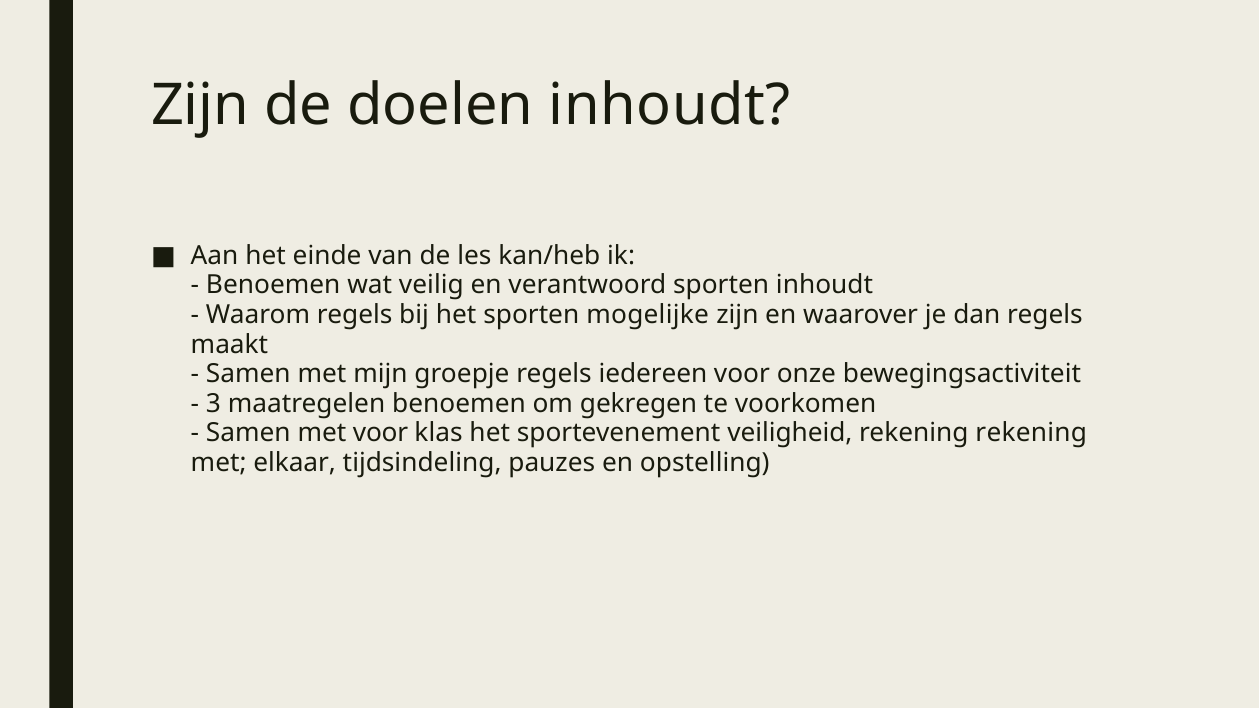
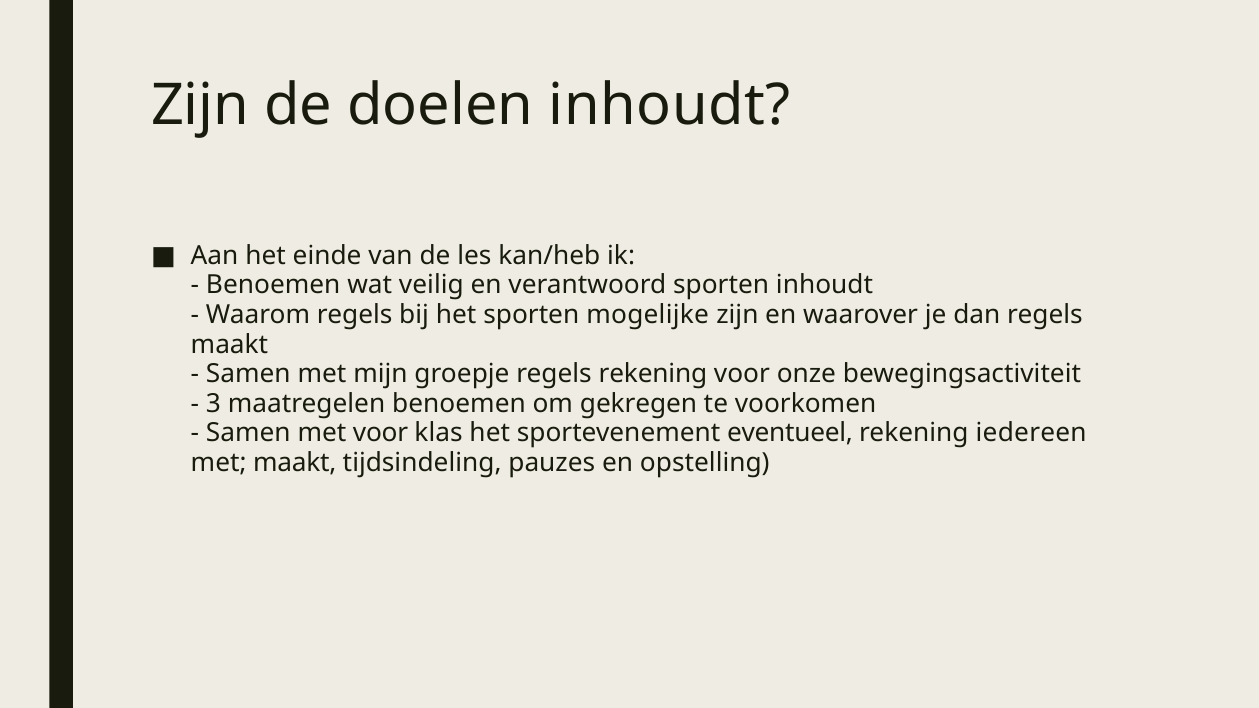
regels iedereen: iedereen -> rekening (653, 374)
veiligheid: veiligheid -> eventueel (790, 433)
rekening rekening: rekening -> iedereen (1031, 433)
met elkaar: elkaar -> maakt (295, 463)
